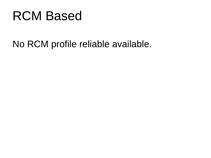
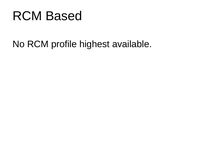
reliable: reliable -> highest (94, 44)
